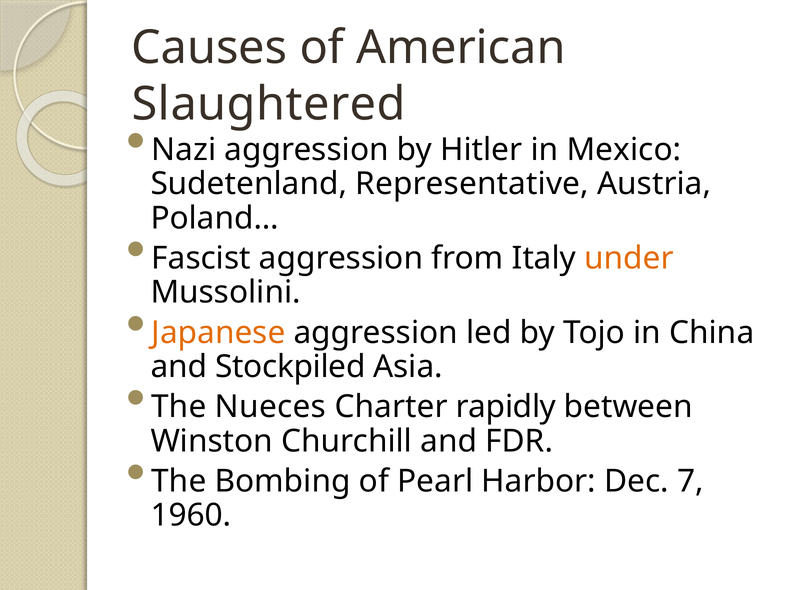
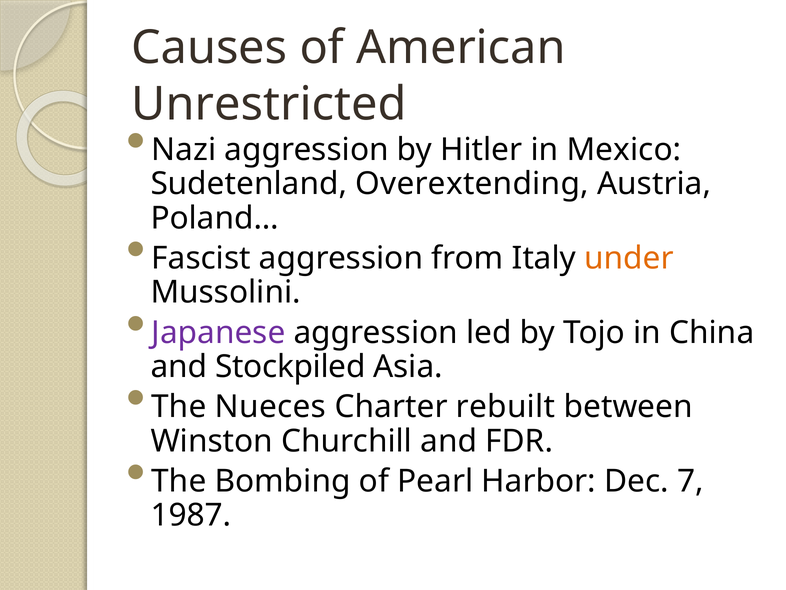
Slaughtered: Slaughtered -> Unrestricted (269, 104)
Representative: Representative -> Overextending (472, 184)
Japanese colour: orange -> purple (218, 332)
rapidly: rapidly -> rebuilt (506, 407)
1960: 1960 -> 1987 (191, 515)
